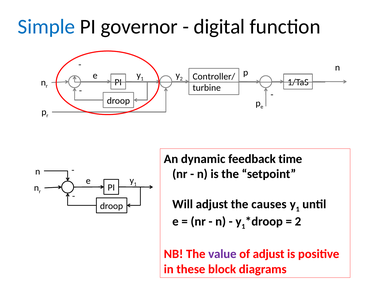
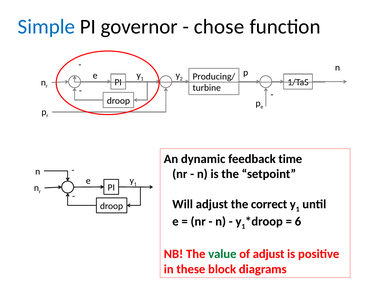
digital: digital -> chose (219, 27)
Controller/: Controller/ -> Producing/ (214, 76)
causes: causes -> correct (269, 204)
2: 2 -> 6 (298, 221)
value colour: purple -> green (222, 253)
